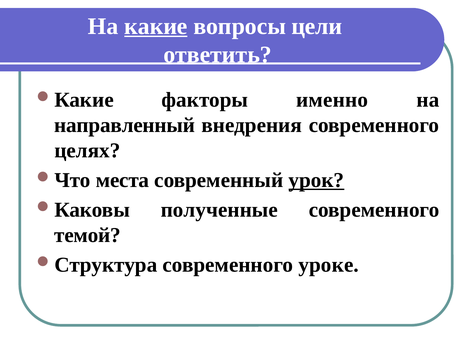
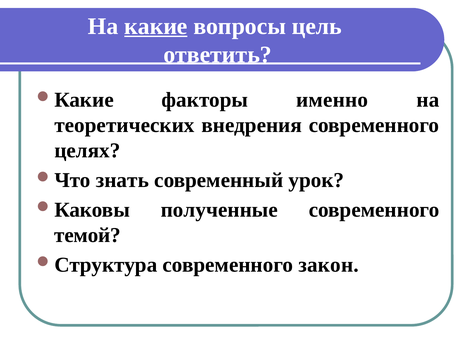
цели: цели -> цель (317, 26)
направленный: направленный -> теоретических (124, 125)
места: места -> знать (122, 180)
урок underline: present -> none (316, 180)
уроке: уроке -> закон (329, 265)
